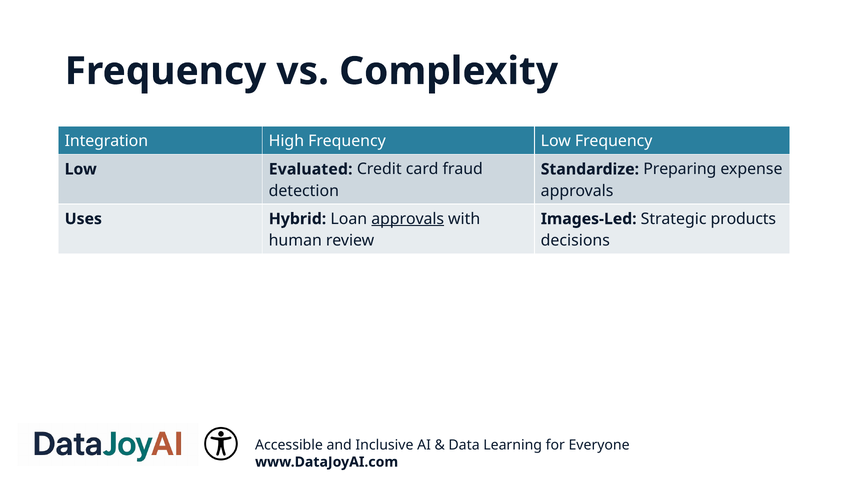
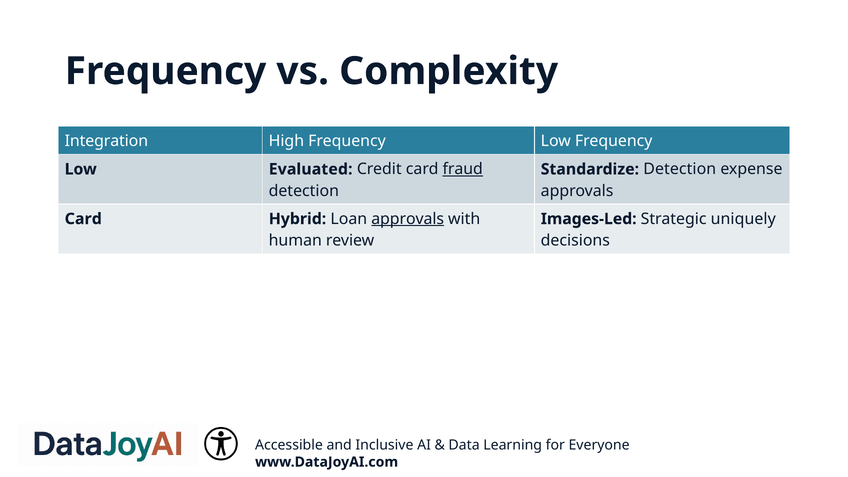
fraud underline: none -> present (463, 169)
Standardize Preparing: Preparing -> Detection (680, 169)
Uses: Uses -> Card (83, 219)
products: products -> uniquely (743, 219)
